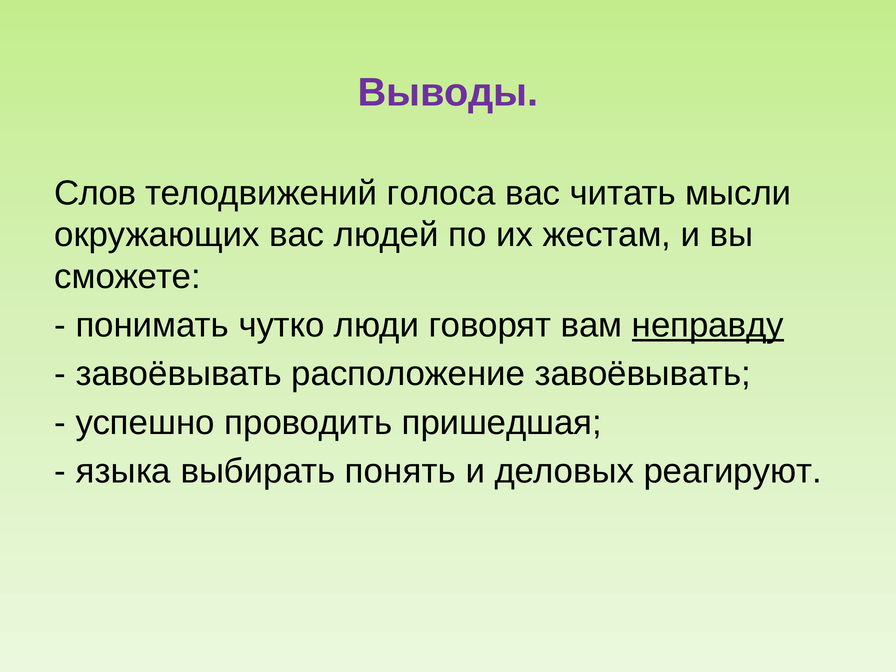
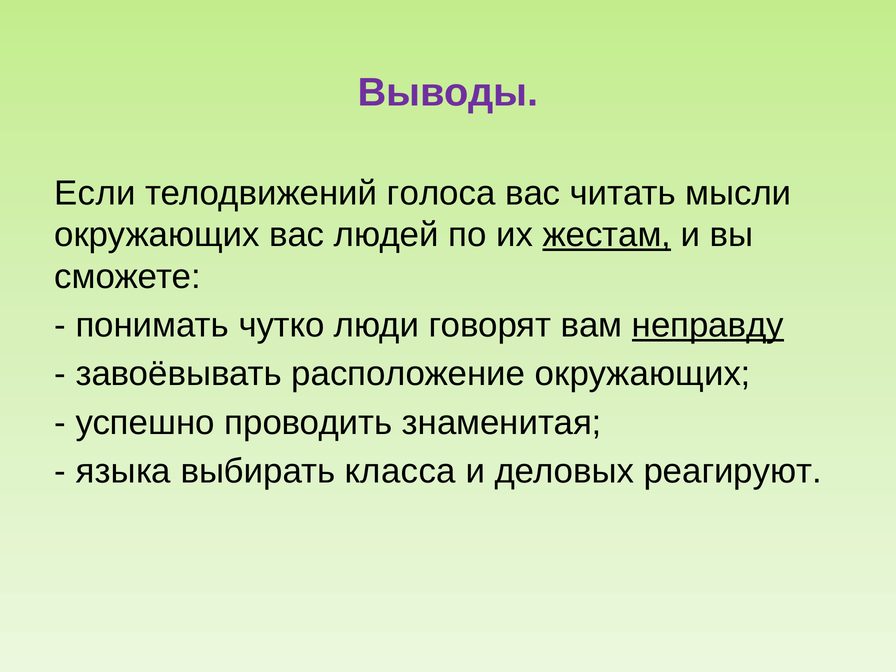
Слов: Слов -> Если (95, 193)
жестам underline: none -> present (607, 235)
расположение завоёвывать: завоёвывать -> окружающих (643, 374)
пришедшая: пришедшая -> знаменитая (502, 423)
понять: понять -> класса (400, 471)
